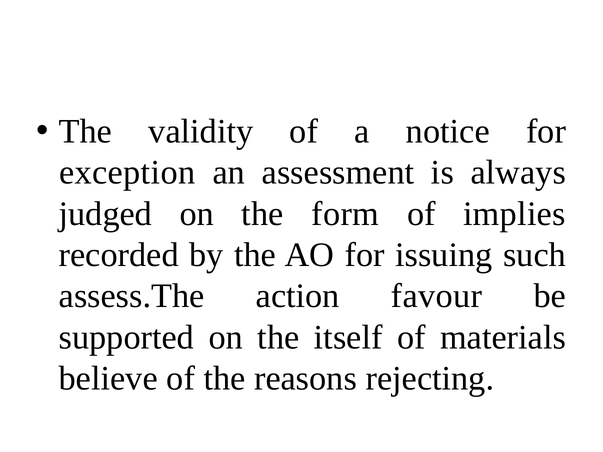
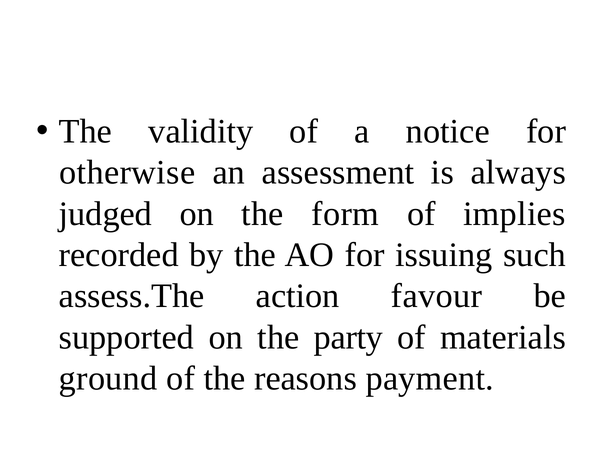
exception: exception -> otherwise (127, 173)
itself: itself -> party (348, 337)
believe: believe -> ground (108, 379)
rejecting: rejecting -> payment (430, 379)
